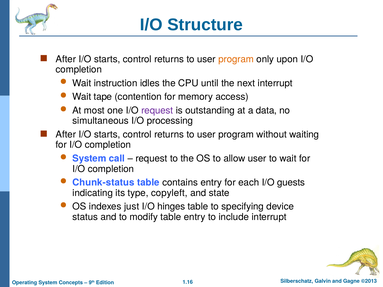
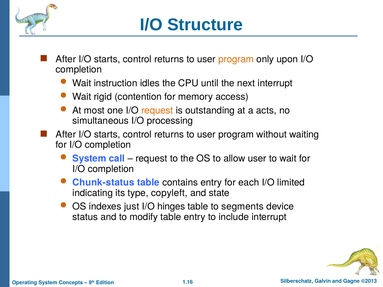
tape: tape -> rigid (103, 97)
request colour: purple -> orange (157, 111)
data: data -> acts (266, 111)
guests: guests -> limited (291, 183)
specifying: specifying -> segments (243, 207)
